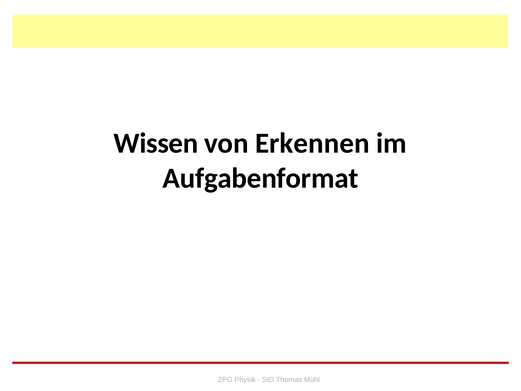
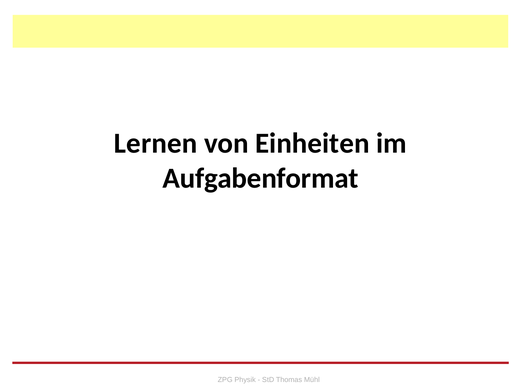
Wissen: Wissen -> Lernen (156, 143)
Erkennen: Erkennen -> Einheiten (312, 143)
